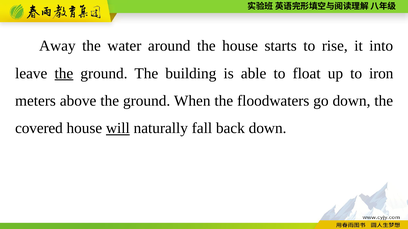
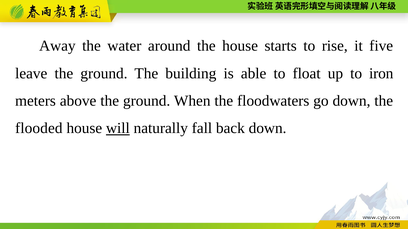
into: into -> five (381, 46)
the underline: present -> none (64, 73)
covered: covered -> flooded (39, 129)
